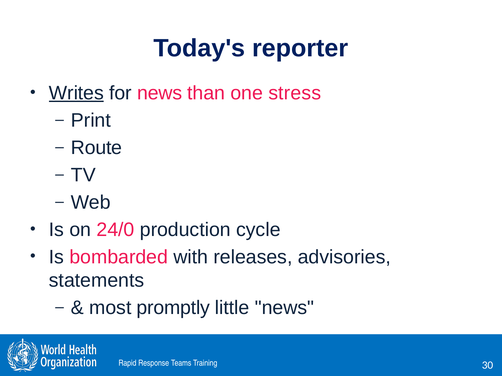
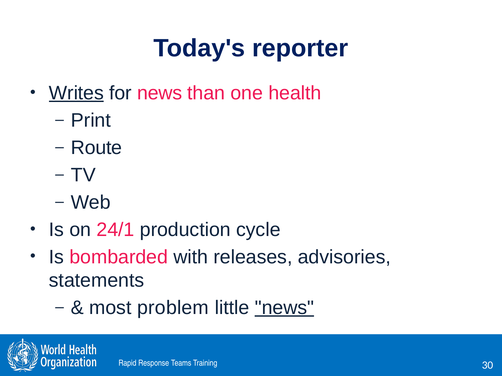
stress: stress -> health (295, 93)
24/0: 24/0 -> 24/1 (116, 230)
promptly: promptly -> problem (173, 308)
news underline: none -> present (284, 308)
